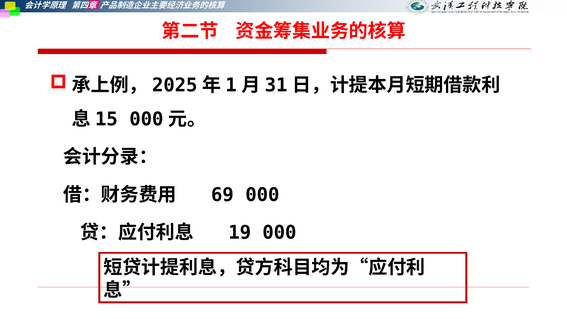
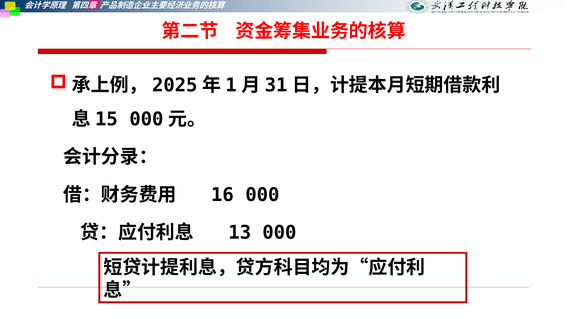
69: 69 -> 16 (223, 195)
19: 19 -> 13 (240, 233)
